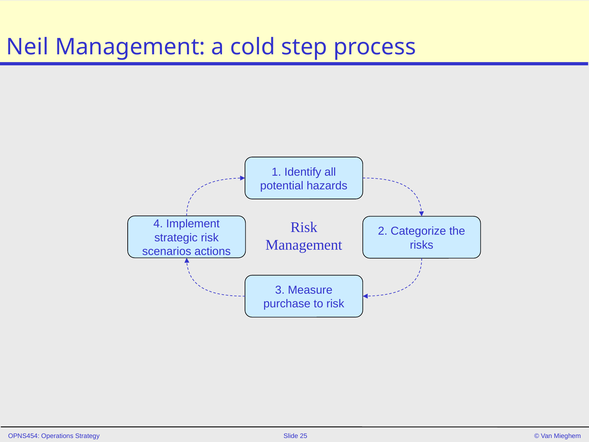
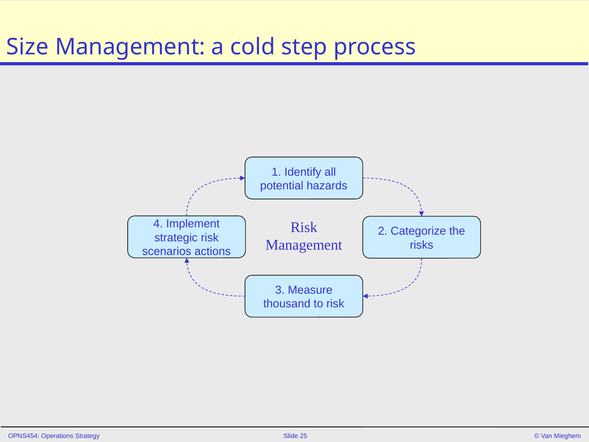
Neil: Neil -> Size (27, 47)
purchase: purchase -> thousand (287, 304)
